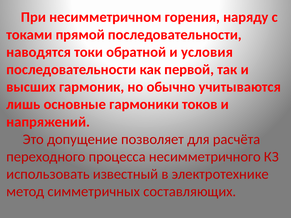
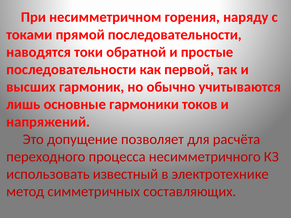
условия: условия -> простые (207, 52)
